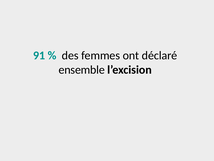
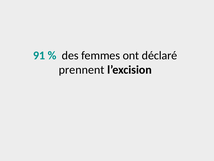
ensemble: ensemble -> prennent (82, 70)
